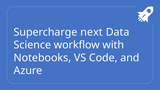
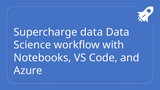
Supercharge next: next -> data (92, 32)
